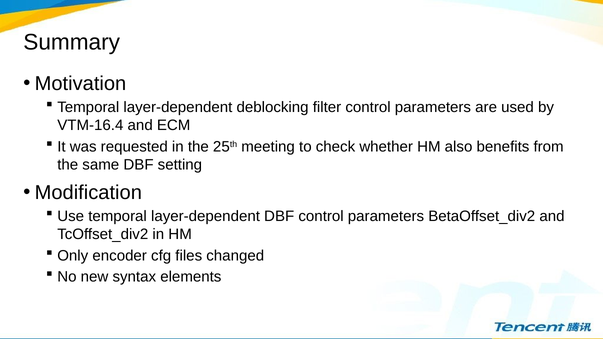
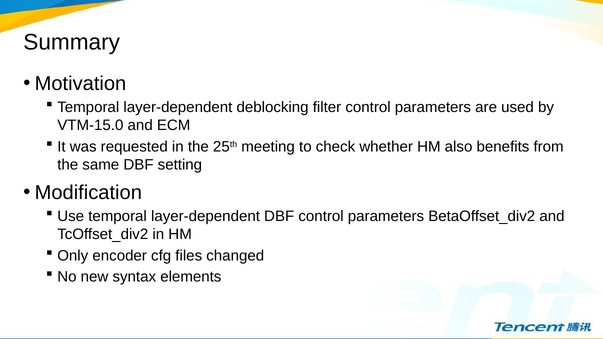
VTM-16.4: VTM-16.4 -> VTM-15.0 (90, 126)
